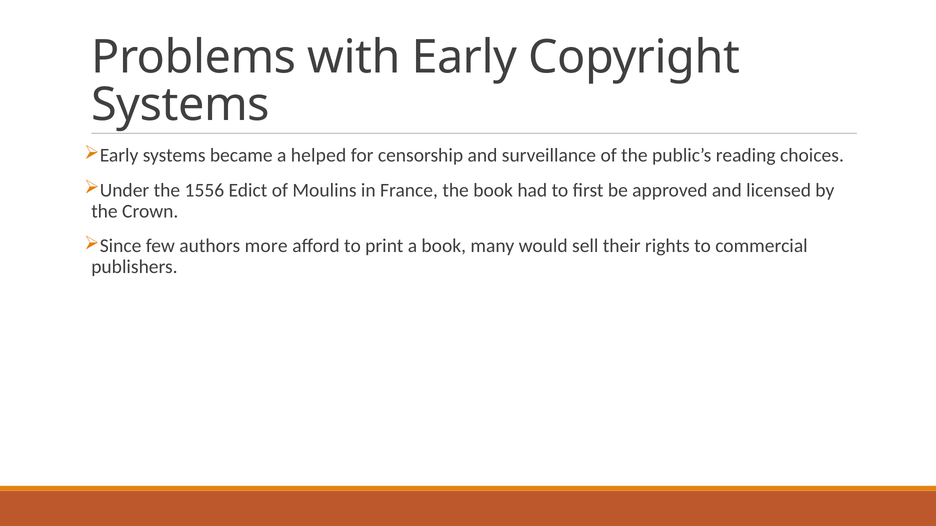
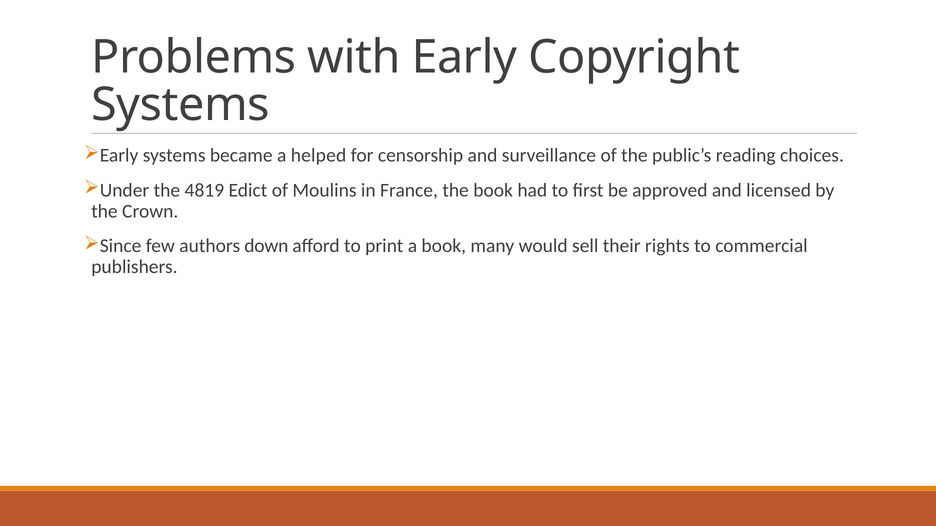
1556: 1556 -> 4819 (204, 190)
more: more -> down (266, 246)
